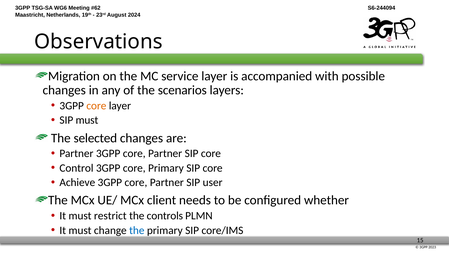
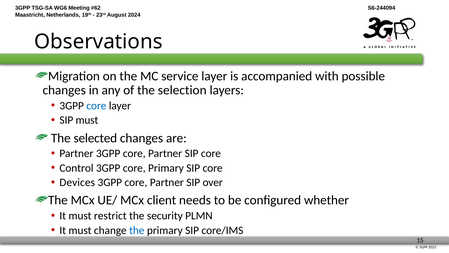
scenarios: scenarios -> selection (182, 90)
core colour: orange -> blue (96, 106)
Achieve: Achieve -> Devices (77, 182)
user: user -> over (213, 182)
controls: controls -> security (165, 215)
